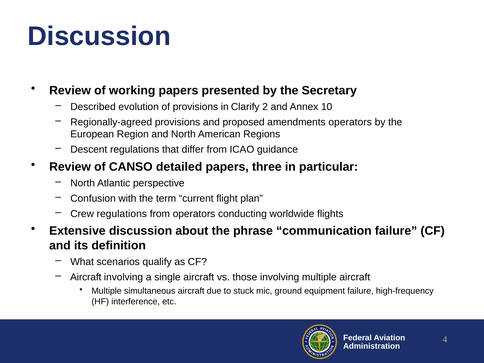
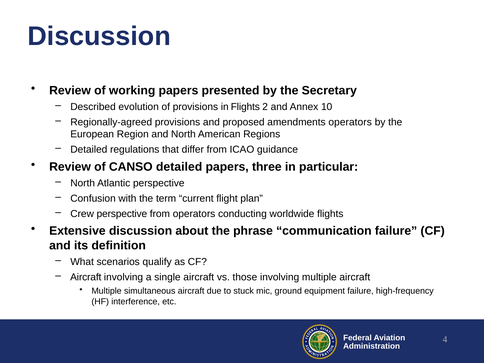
in Clarify: Clarify -> Flights (245, 107)
Descent: Descent -> Detailed (89, 149)
Crew regulations: regulations -> perspective (122, 214)
